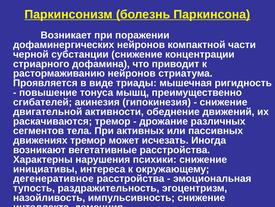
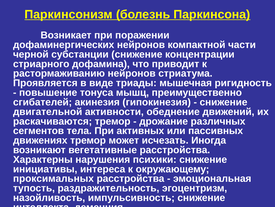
дегенеративное: дегенеративное -> проксимальных (53, 178)
